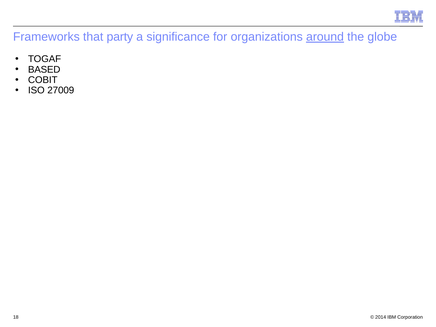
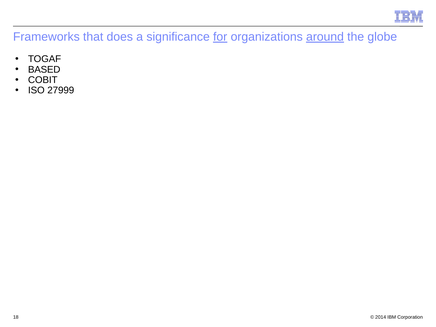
party: party -> does (120, 37)
for underline: none -> present (220, 37)
27009: 27009 -> 27999 (61, 90)
